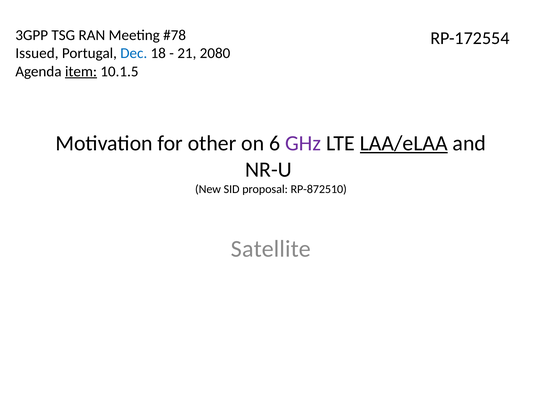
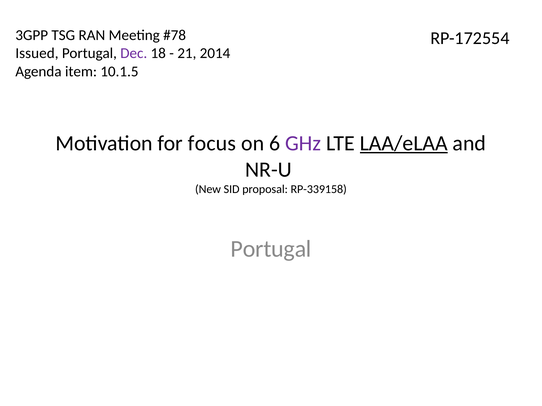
Dec colour: blue -> purple (134, 53)
2080: 2080 -> 2014 (215, 53)
item underline: present -> none (81, 71)
other: other -> focus (212, 144)
RP-872510: RP-872510 -> RP-339158 (319, 189)
Satellite: Satellite -> Portugal (271, 249)
